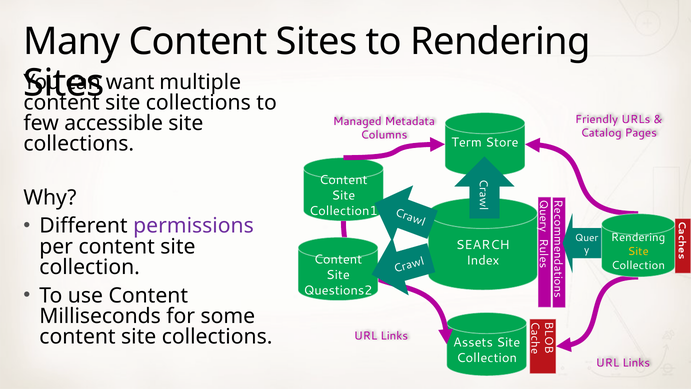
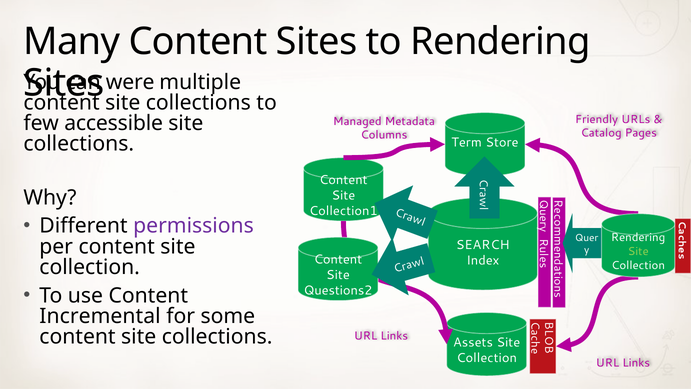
want: want -> were (130, 82)
Site colour: yellow -> light green (638, 251)
Milliseconds: Milliseconds -> Incremental (100, 316)
